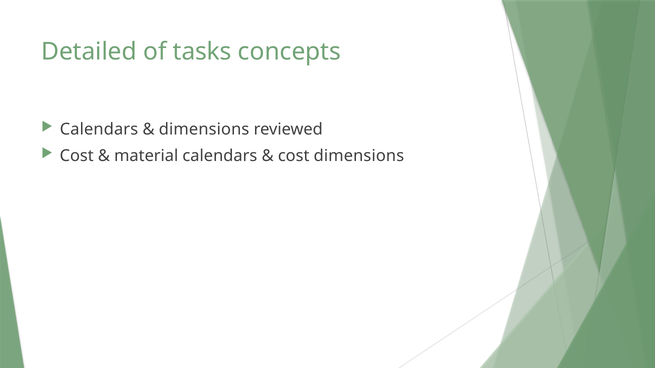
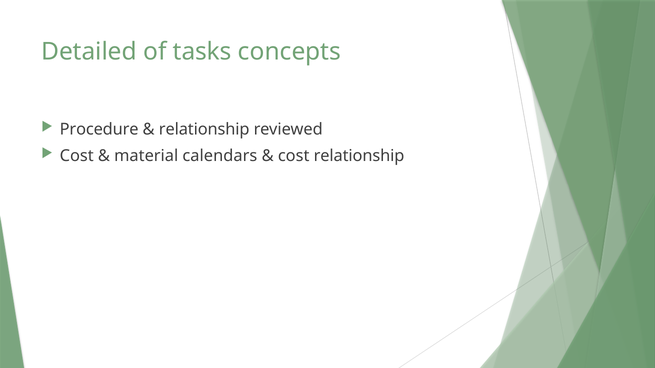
Calendars: Calendars -> Procedure (99, 130)
dimensions: dimensions -> relationship (204, 130)
cost dimensions: dimensions -> relationship (359, 156)
